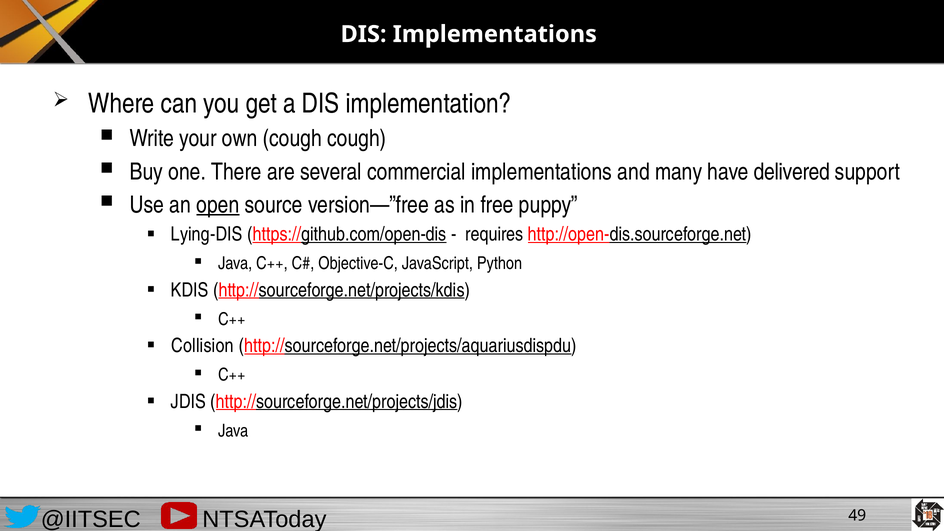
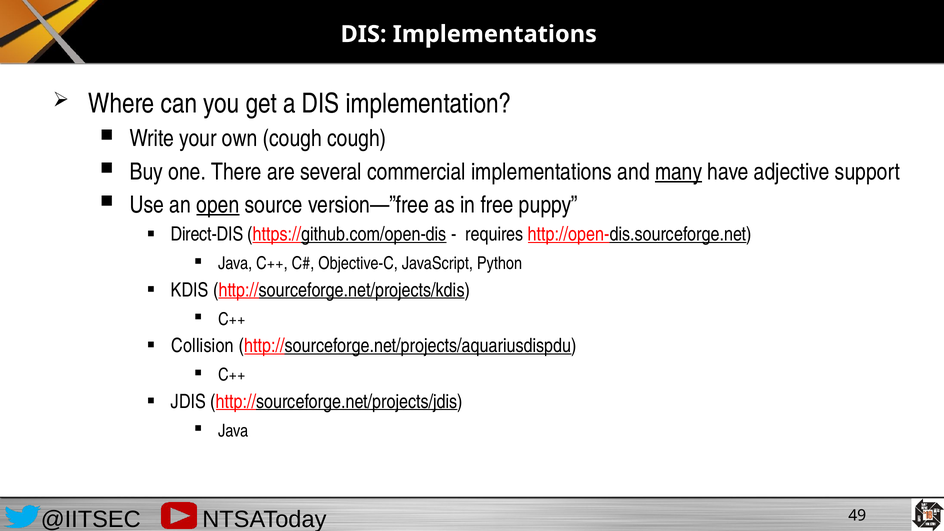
many underline: none -> present (679, 172)
delivered: delivered -> adjective (792, 172)
Lying-DIS: Lying-DIS -> Direct-DIS (207, 234)
